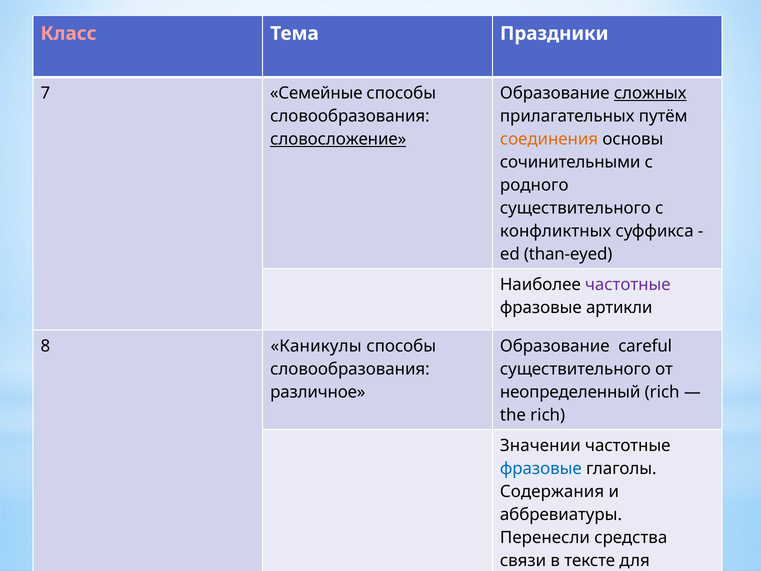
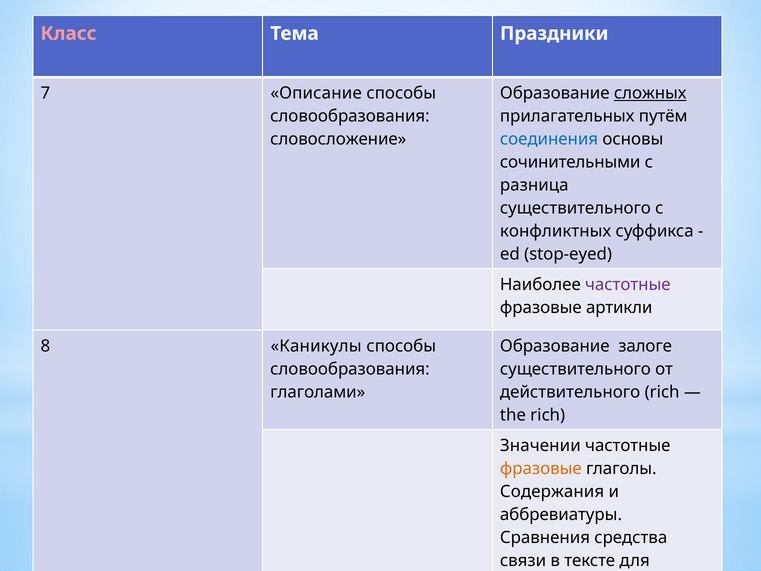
Семейные: Семейные -> Описание (316, 93)
словосложение underline: present -> none (338, 139)
соединения colour: orange -> blue (549, 139)
родного: родного -> разница (534, 185)
than-eyed: than-eyed -> stop-eyed (568, 254)
careful: careful -> залоге (645, 346)
различное: различное -> глаголами (318, 392)
неопределенный: неопределенный -> действительного (570, 392)
фразовые colour: blue -> orange (541, 468)
Перенесли: Перенесли -> Сравнения (545, 537)
